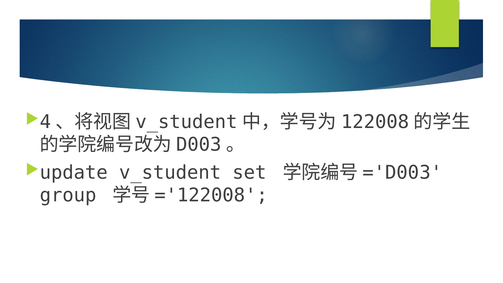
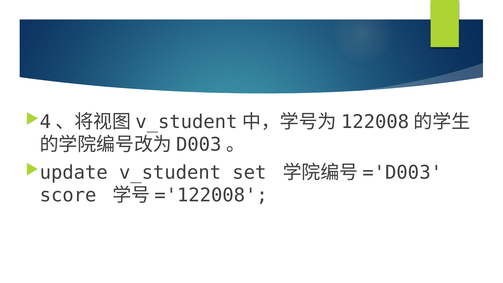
group: group -> score (68, 195)
